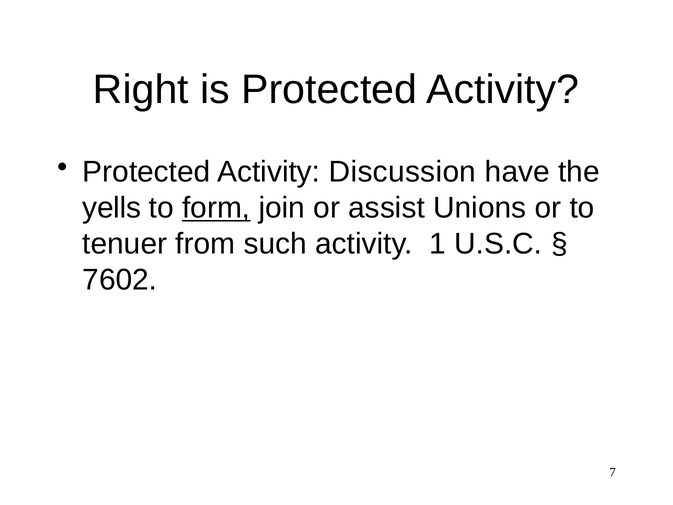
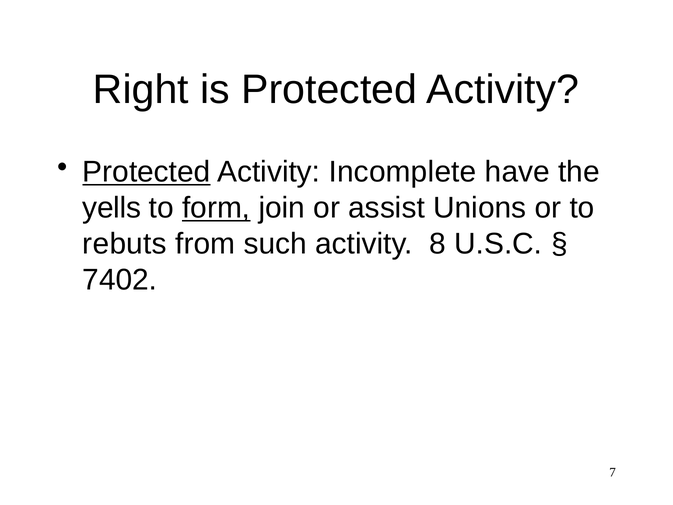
Protected underline: none -> present (146, 172)
Discussion: Discussion -> Incomplete (403, 172)
tenuer: tenuer -> rebuts (125, 244)
1: 1 -> 8 (438, 244)
7602: 7602 -> 7402 (120, 280)
